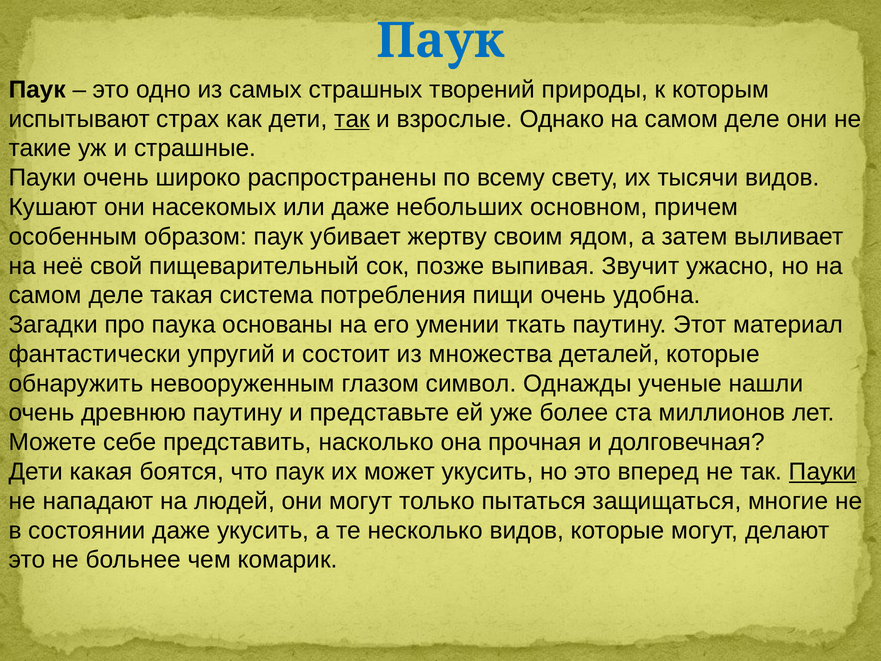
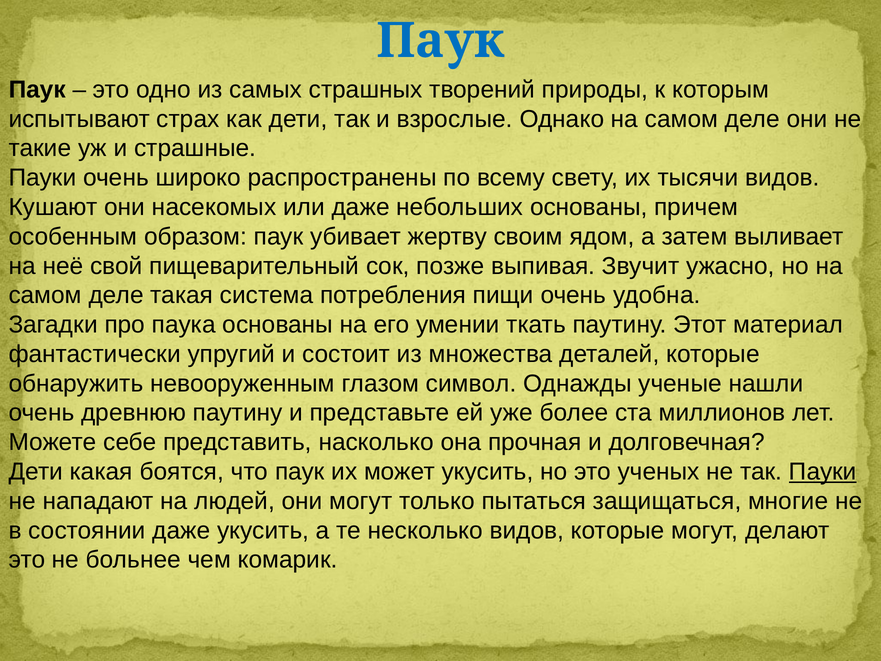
так underline: present -> none (352, 119)
небольших основном: основном -> основаны (589, 207)
вперед: вперед -> ученых (659, 471)
